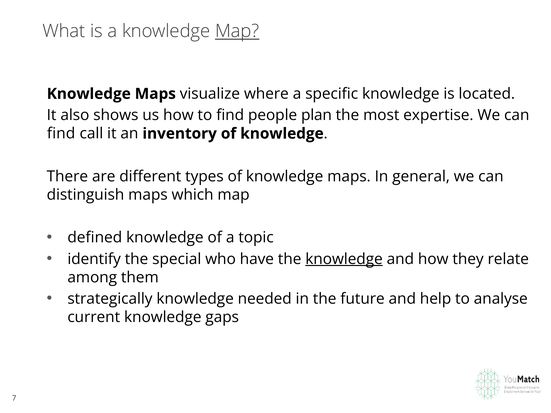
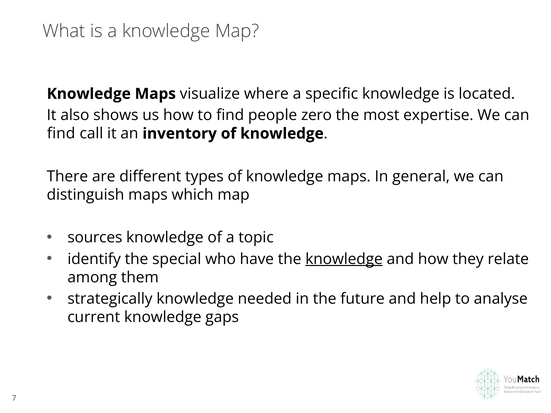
Map underline: present -> none (237, 31)
plan: plan -> zero (316, 115)
defined: defined -> sources (95, 238)
